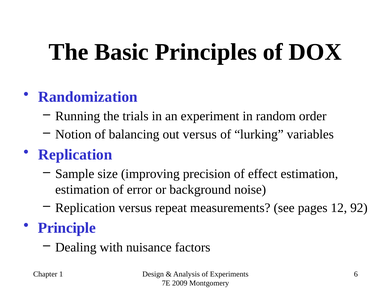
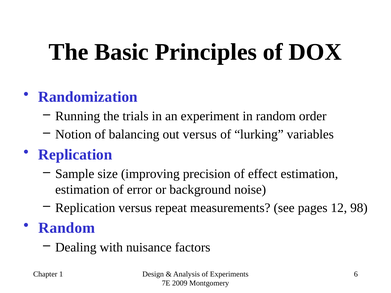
92: 92 -> 98 (359, 208)
Principle: Principle -> Random (67, 228)
